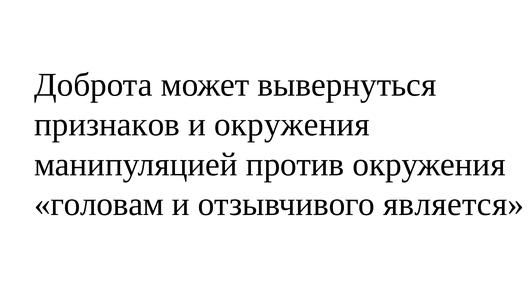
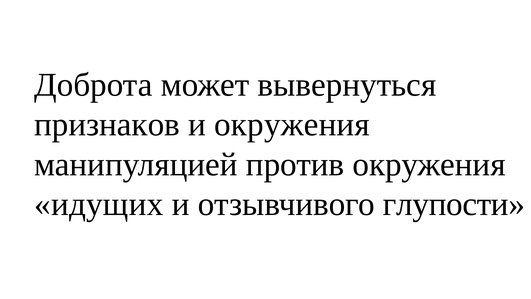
головам: головам -> идущих (99, 204)
является: является -> глупости (454, 204)
